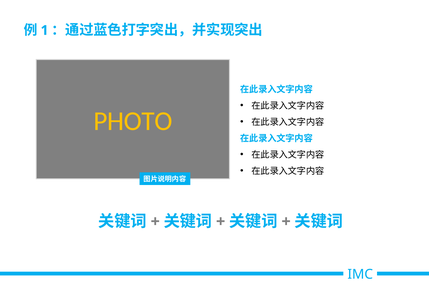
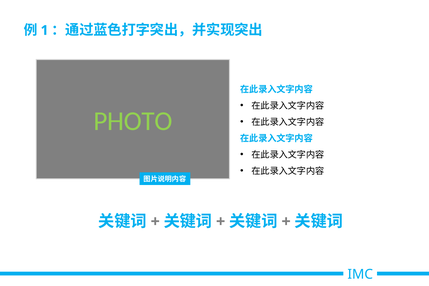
PHOTO colour: yellow -> light green (133, 121)
